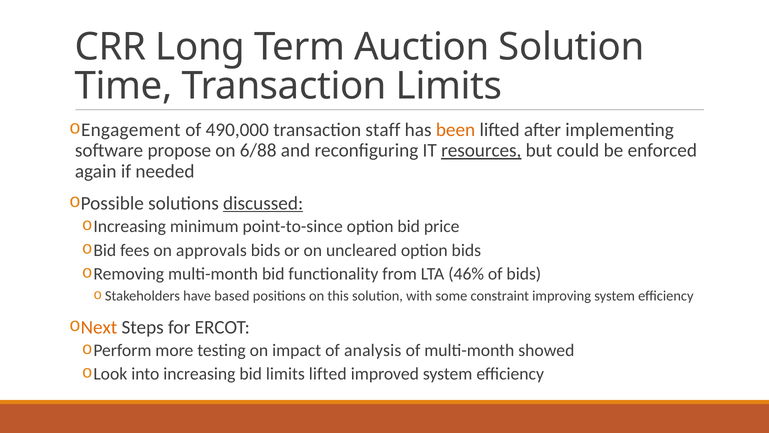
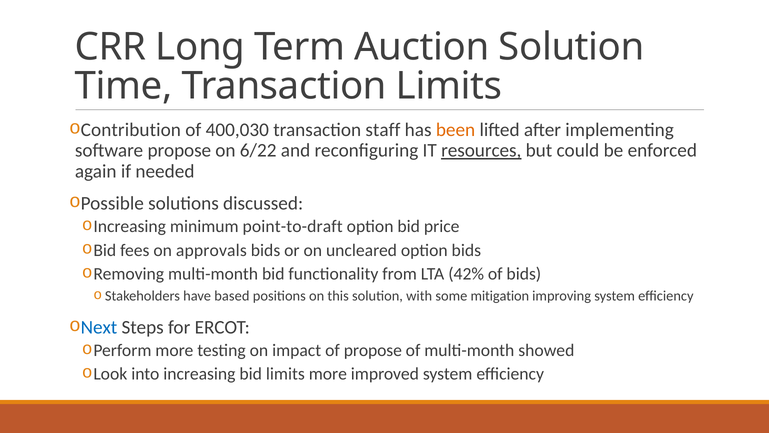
Engagement: Engagement -> Contribution (131, 130)
490,000: 490,000 -> 400,030 (237, 130)
6/88: 6/88 -> 6/22 (258, 150)
discussed underline: present -> none (263, 203)
point-to-since: point-to-since -> point-to-draft (293, 226)
46%: 46% -> 42% (466, 274)
constraint: constraint -> mitigation (500, 296)
Next colour: orange -> blue (99, 327)
of analysis: analysis -> propose (373, 350)
limits lifted: lifted -> more (328, 374)
